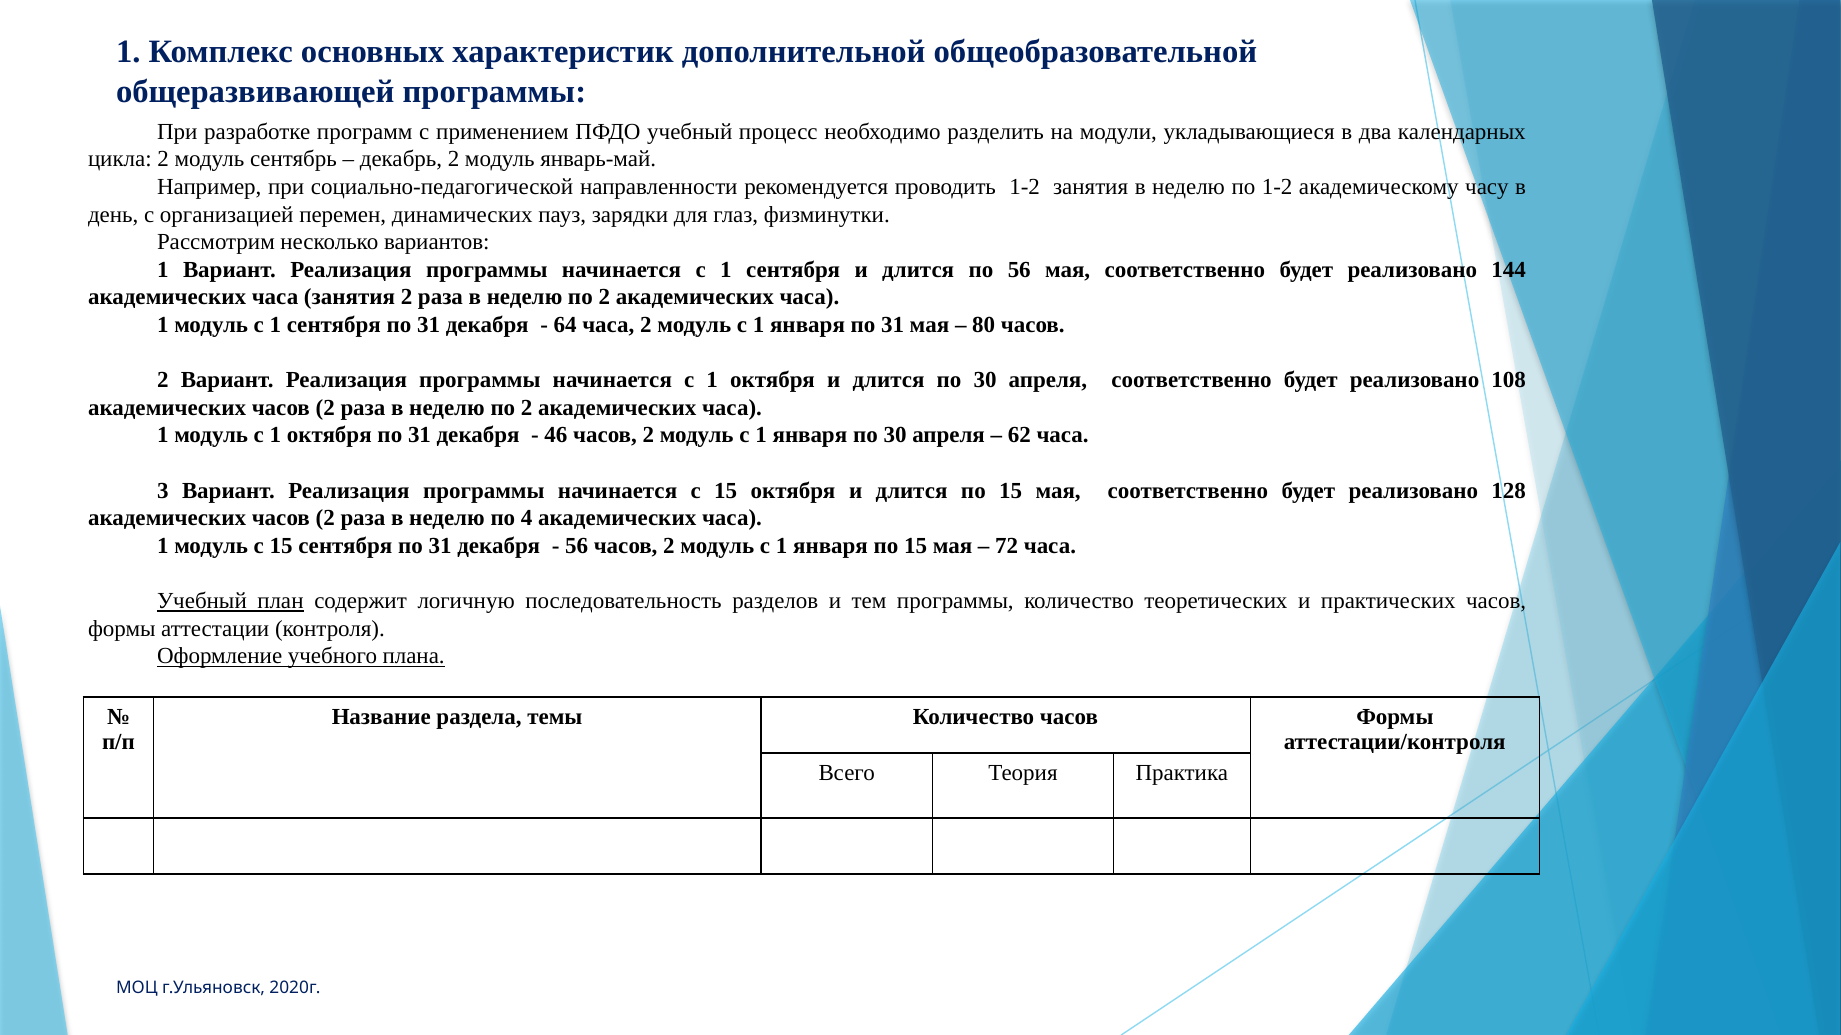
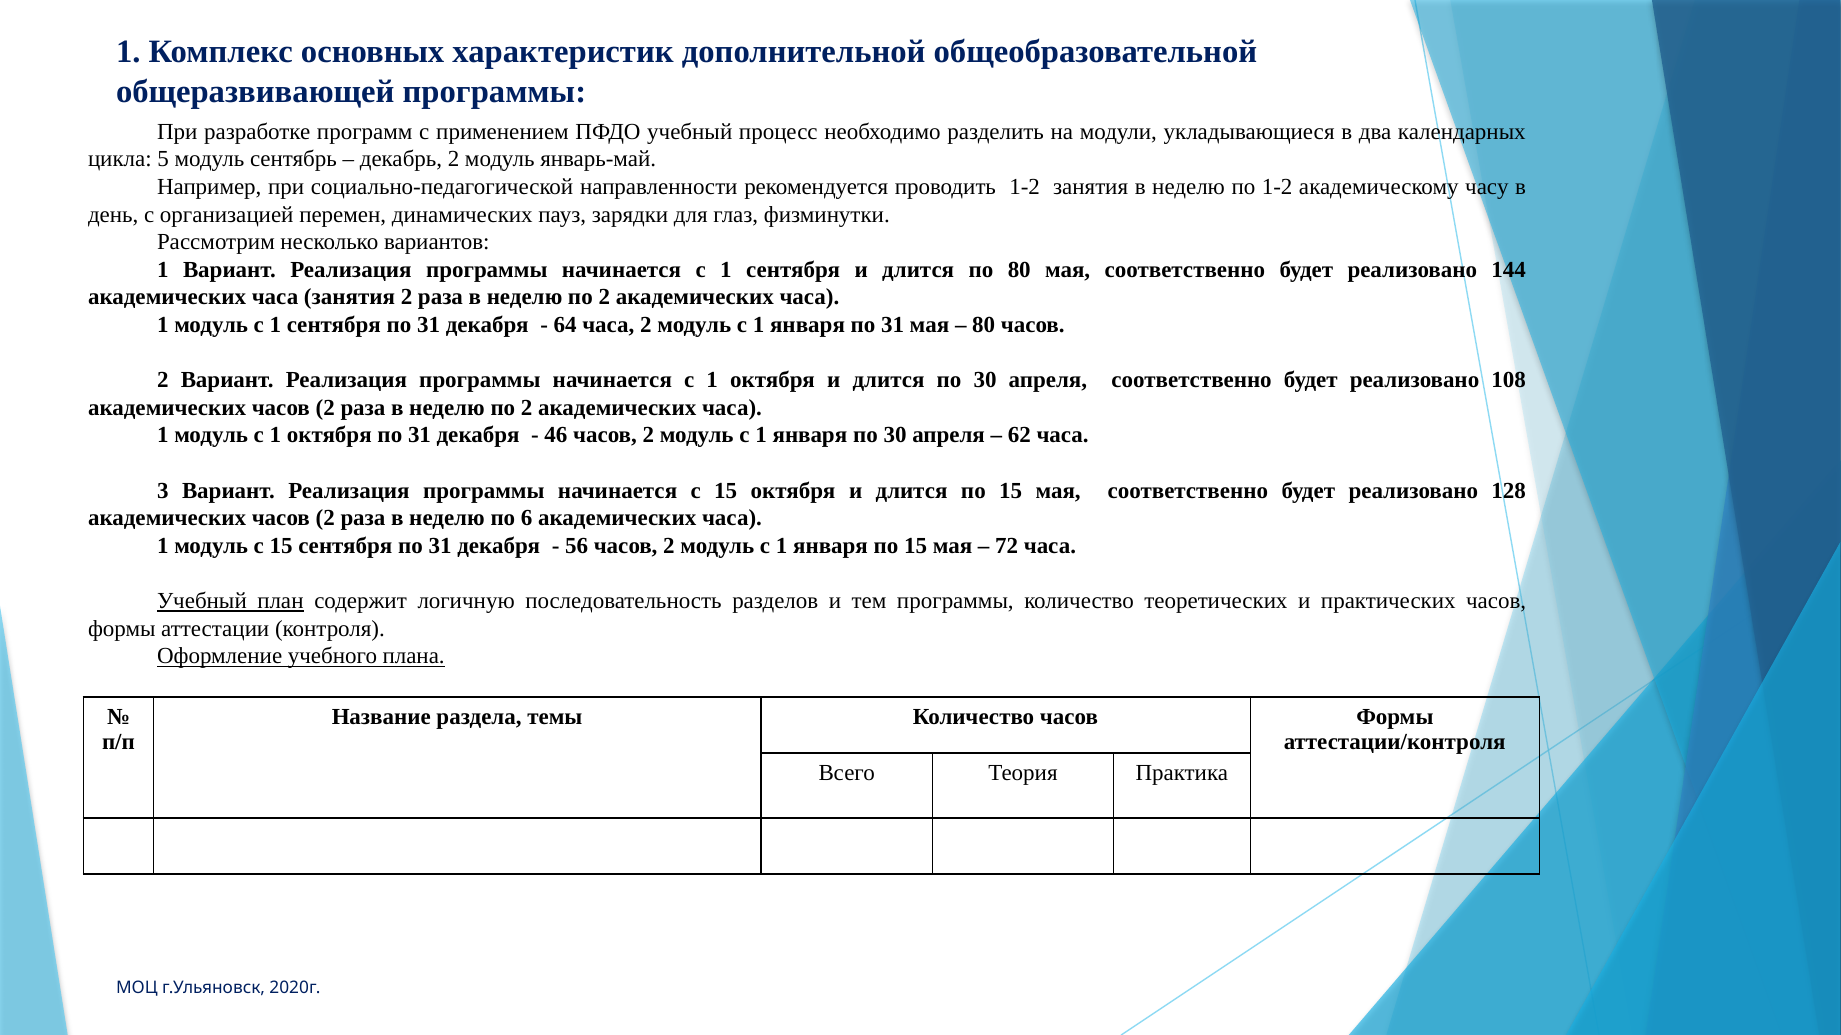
цикла 2: 2 -> 5 (163, 159)
по 56: 56 -> 80 (1019, 270)
4: 4 -> 6 (527, 518)
